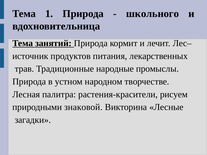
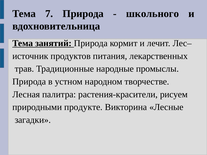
1: 1 -> 7 (49, 14)
знаковой: знаковой -> продукте (83, 107)
